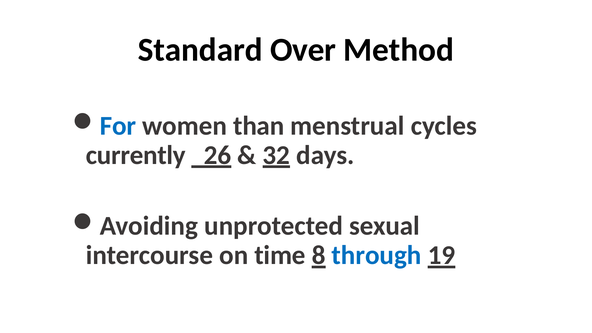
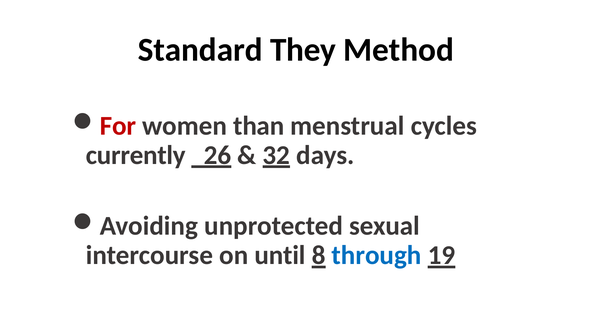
Over: Over -> They (303, 50)
For colour: blue -> red (118, 126)
time: time -> until (280, 255)
